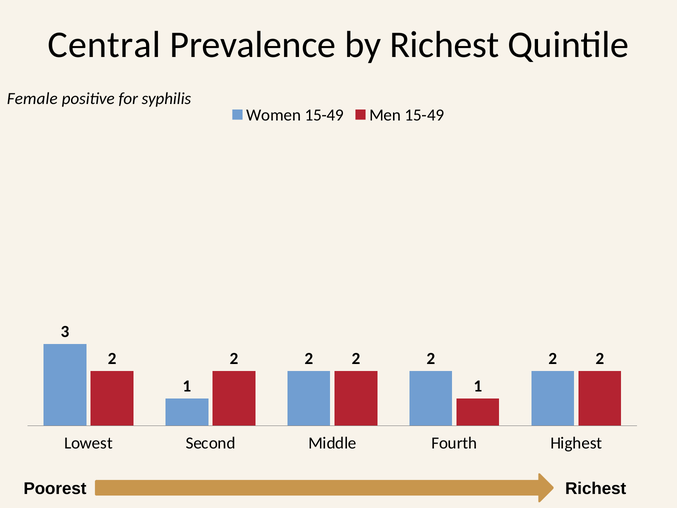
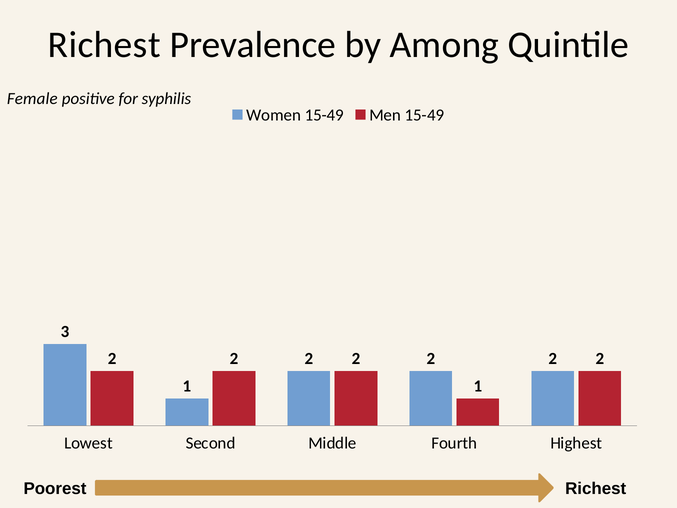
Central: Central -> Richest (104, 45)
by Richest: Richest -> Among (444, 45)
